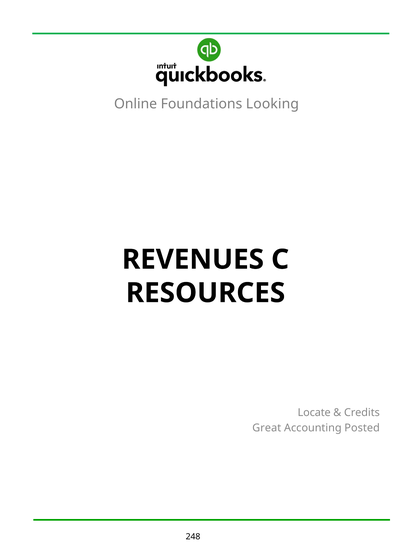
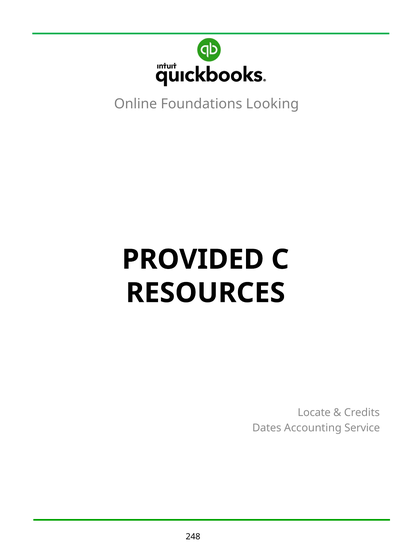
REVENUES: REVENUES -> PROVIDED (193, 260)
Great: Great -> Dates (267, 428)
Posted: Posted -> Service (362, 428)
